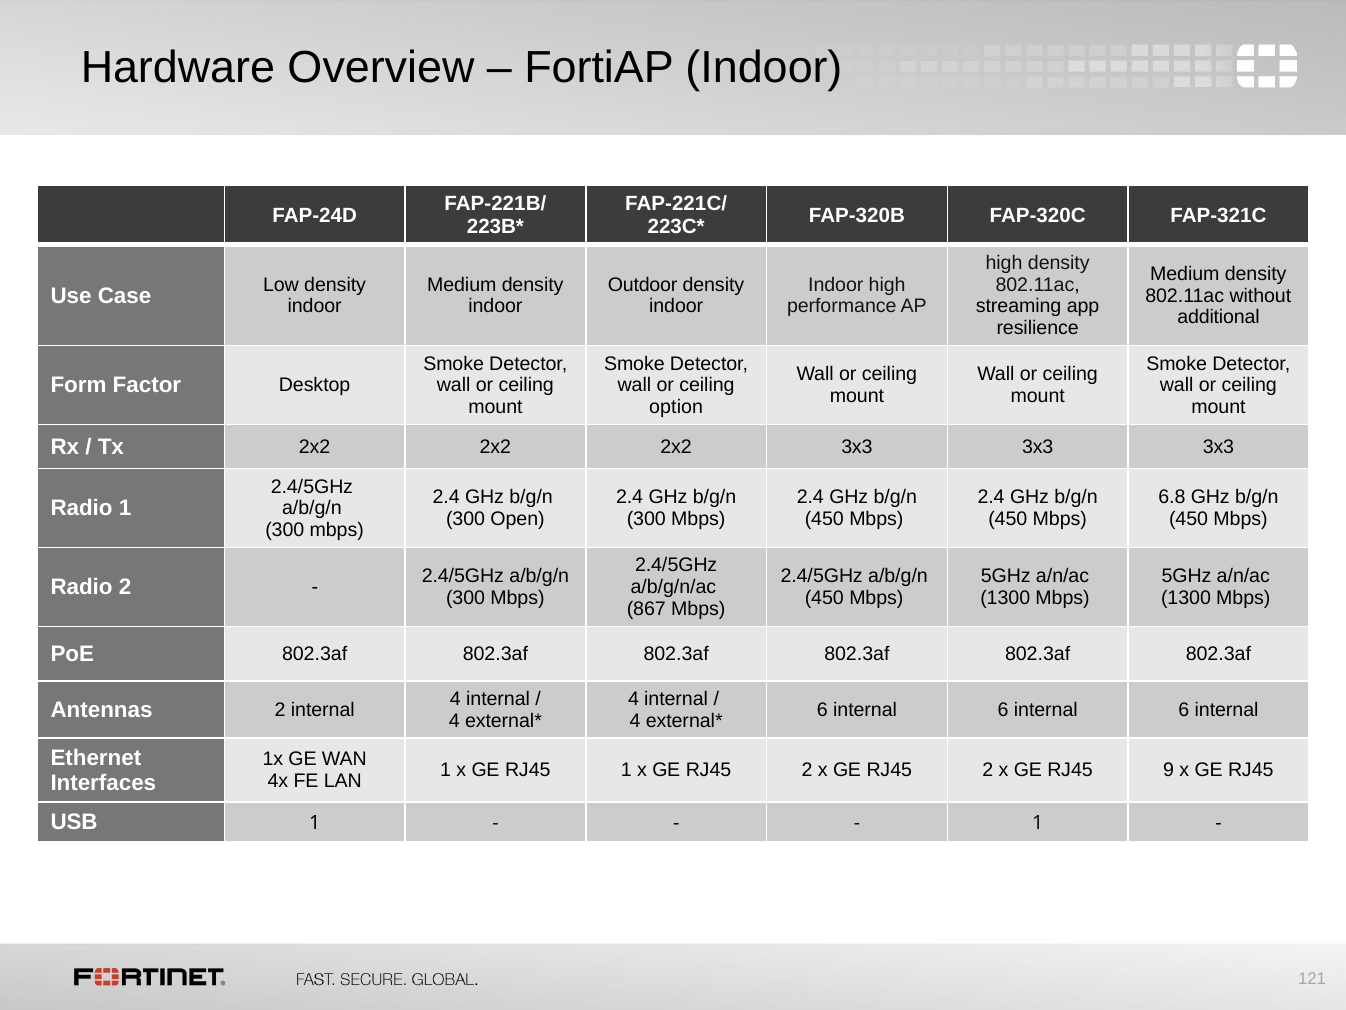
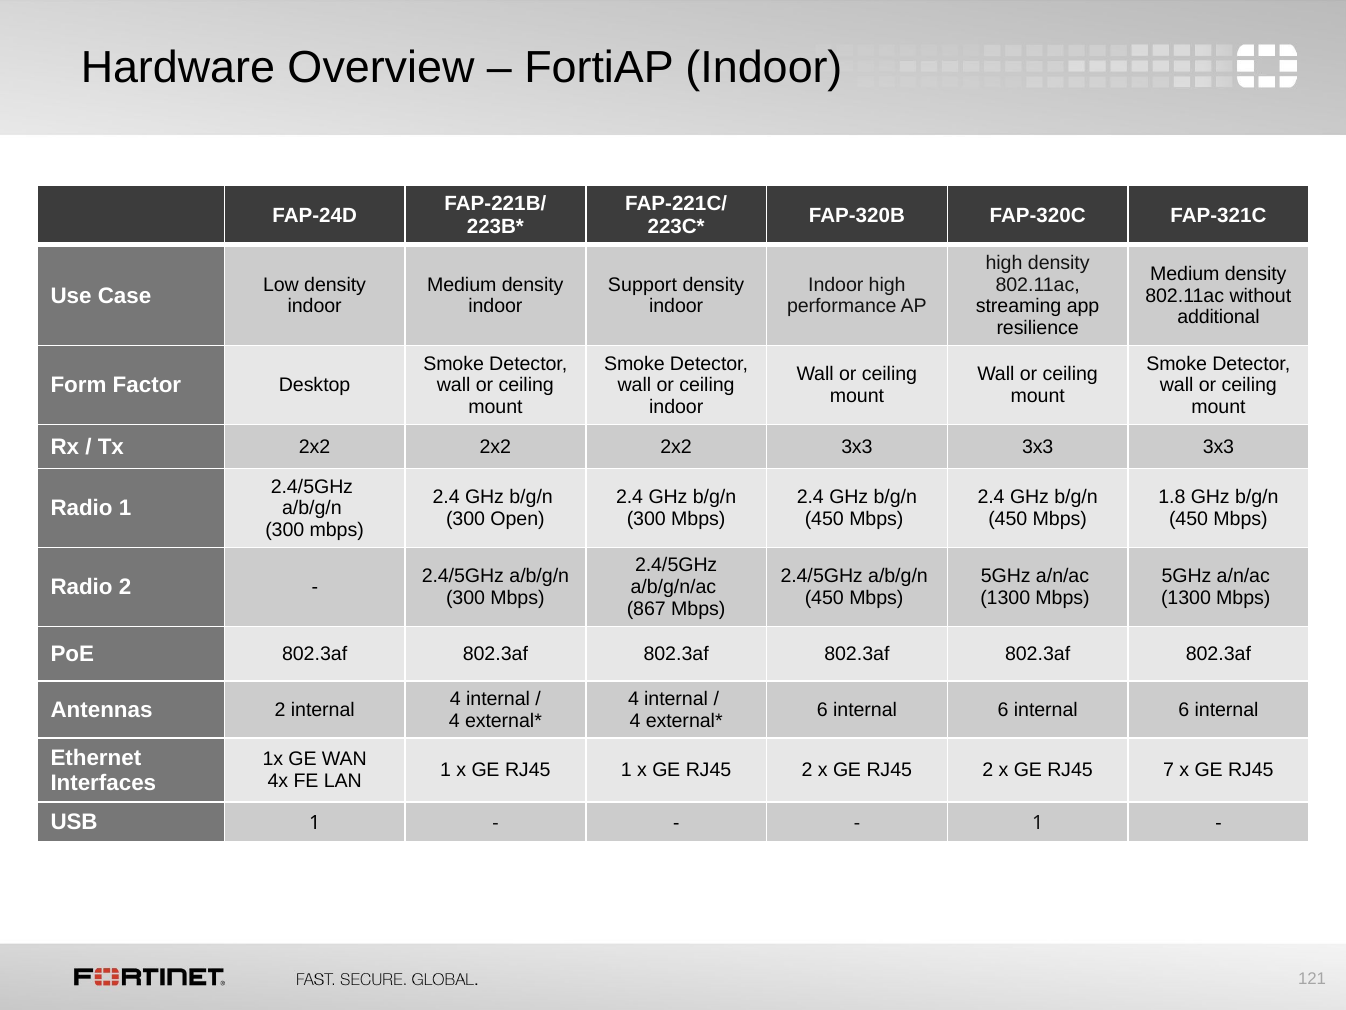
Outdoor: Outdoor -> Support (642, 285)
option: option -> indoor (676, 407)
6.8: 6.8 -> 1.8 (1172, 497)
9: 9 -> 7 (1169, 770)
